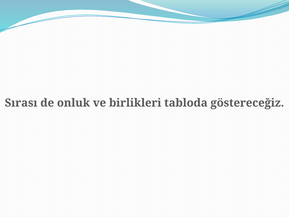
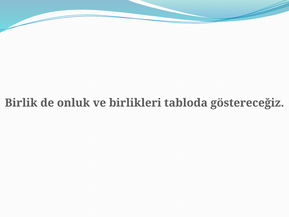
Sırası: Sırası -> Birlik (21, 103)
